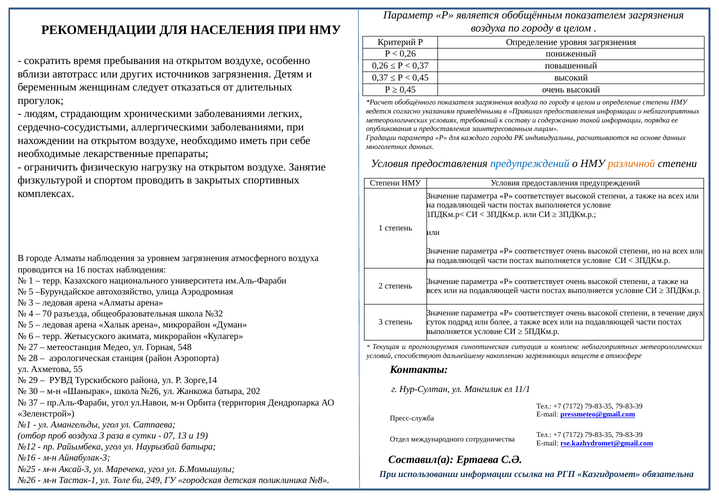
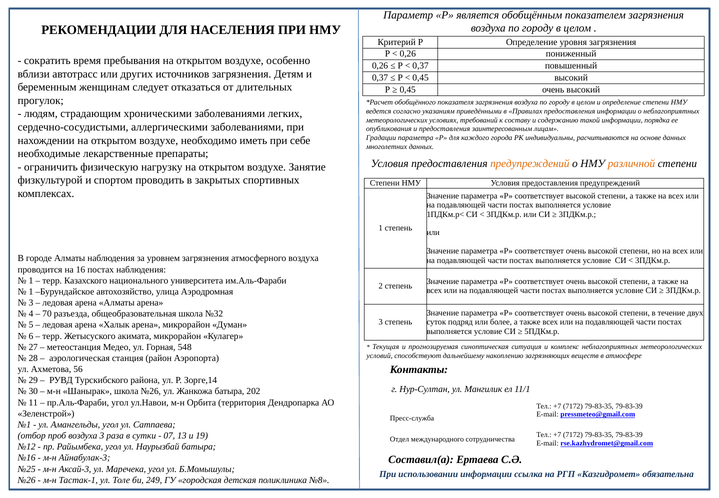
предупреждений colour: blue -> orange (530, 164)
5: 5 -> 1 (31, 291)
55: 55 -> 56 (78, 369)
37: 37 -> 11 (33, 402)
